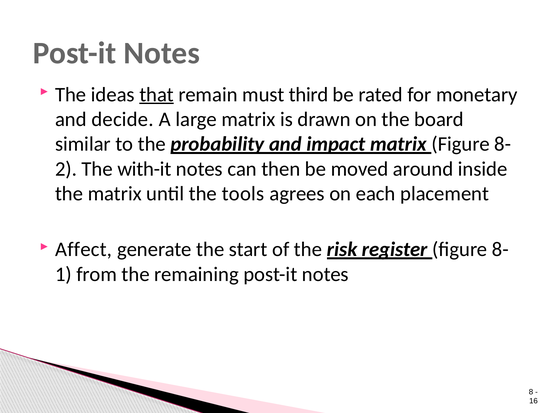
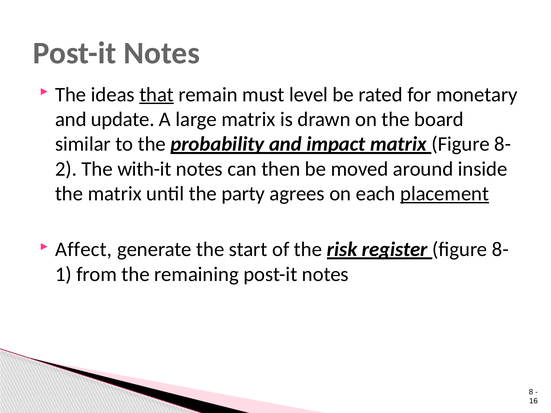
third: third -> level (309, 95)
decide: decide -> update (123, 119)
tools: tools -> party (243, 194)
placement underline: none -> present (445, 194)
